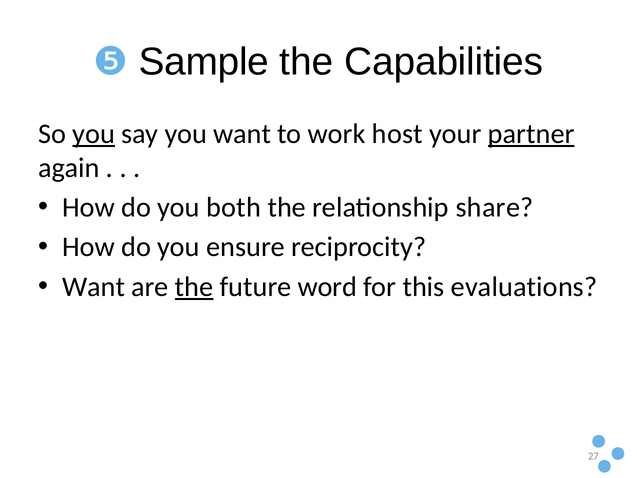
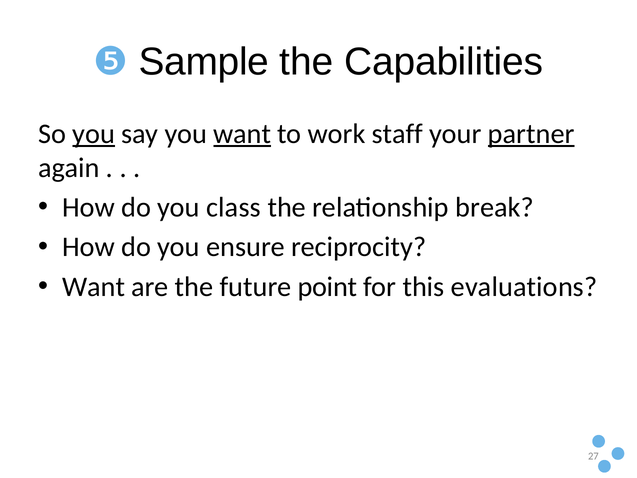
want underline: none -> present (242, 134)
host: host -> staff (398, 134)
both: both -> class (234, 207)
share: share -> break (495, 207)
the underline: present -> none (194, 287)
word: word -> point (327, 287)
